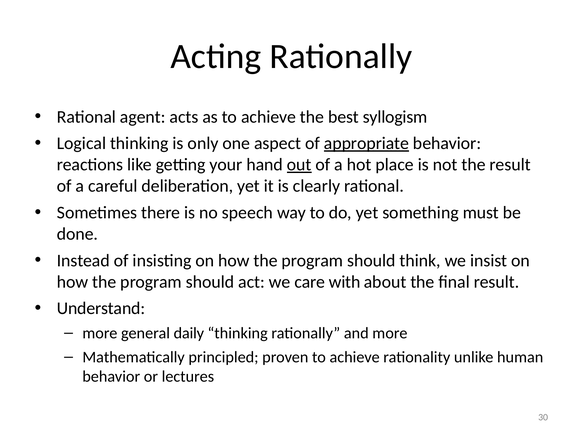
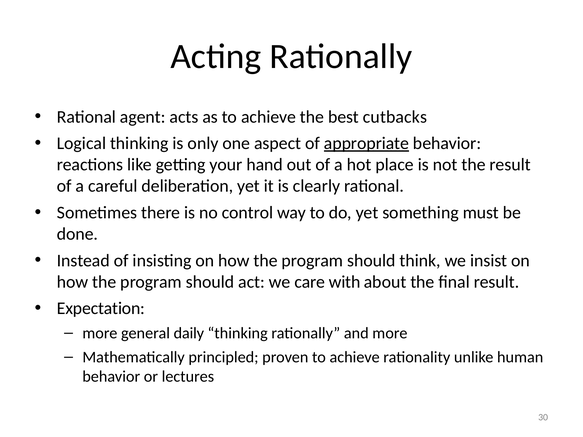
syllogism: syllogism -> cutbacks (395, 117)
out underline: present -> none (299, 165)
speech: speech -> control (248, 213)
Understand: Understand -> Expectation (101, 309)
